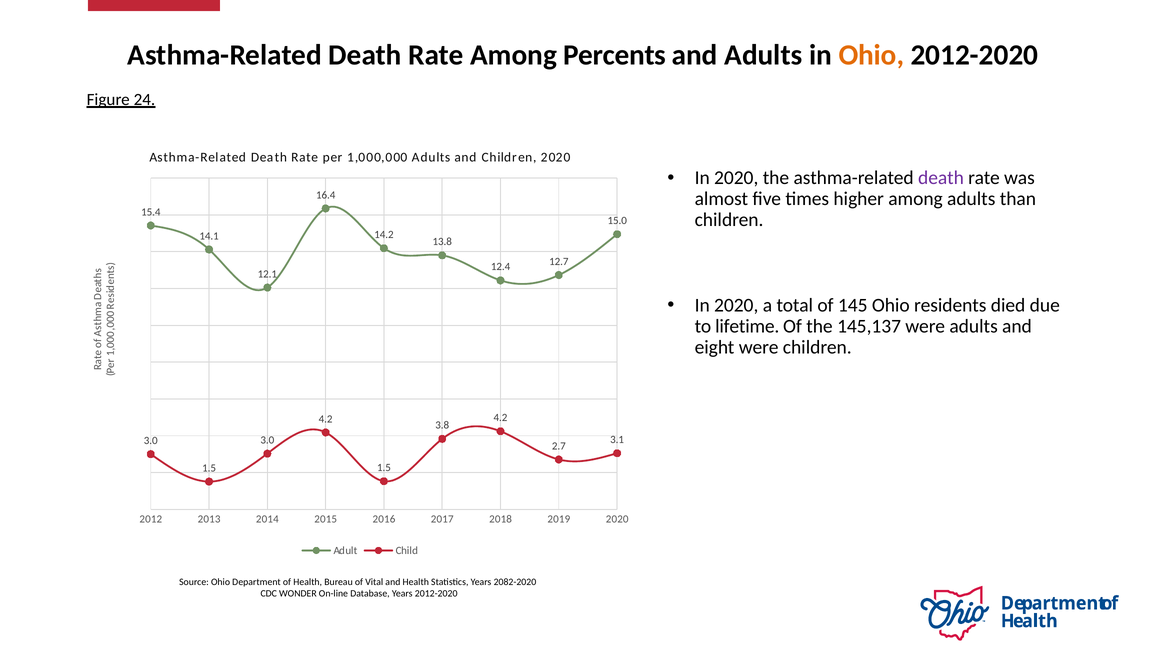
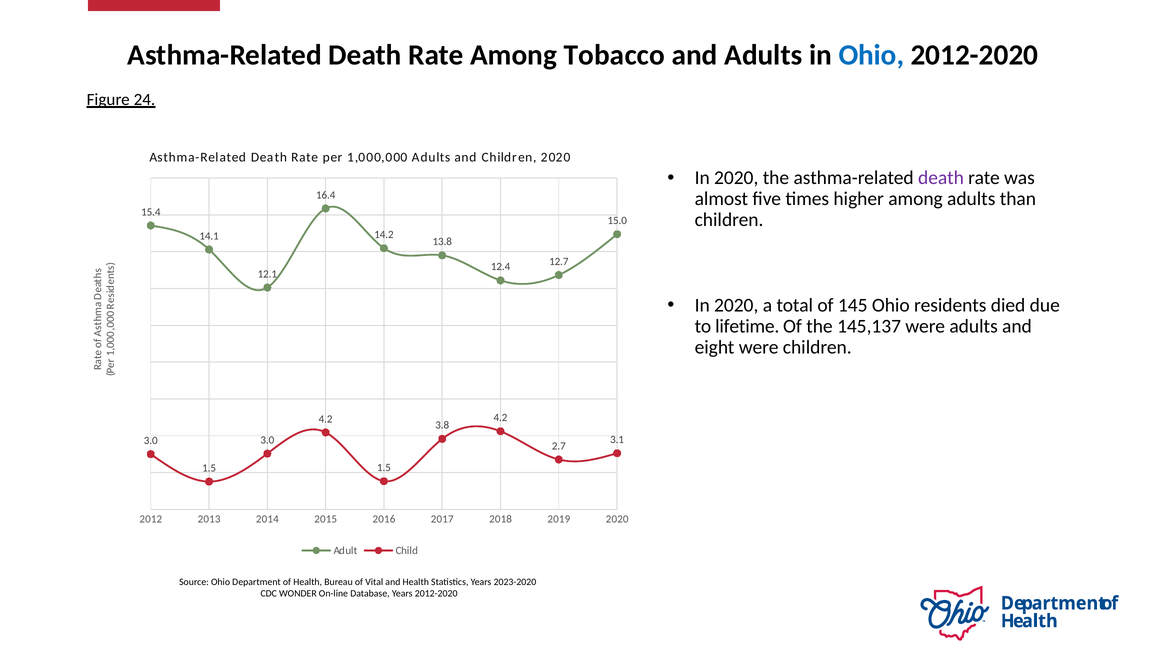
Percents: Percents -> Tobacco (614, 55)
Ohio colour: orange -> blue (871, 55)
2082-2020: 2082-2020 -> 2023-2020 (515, 582)
